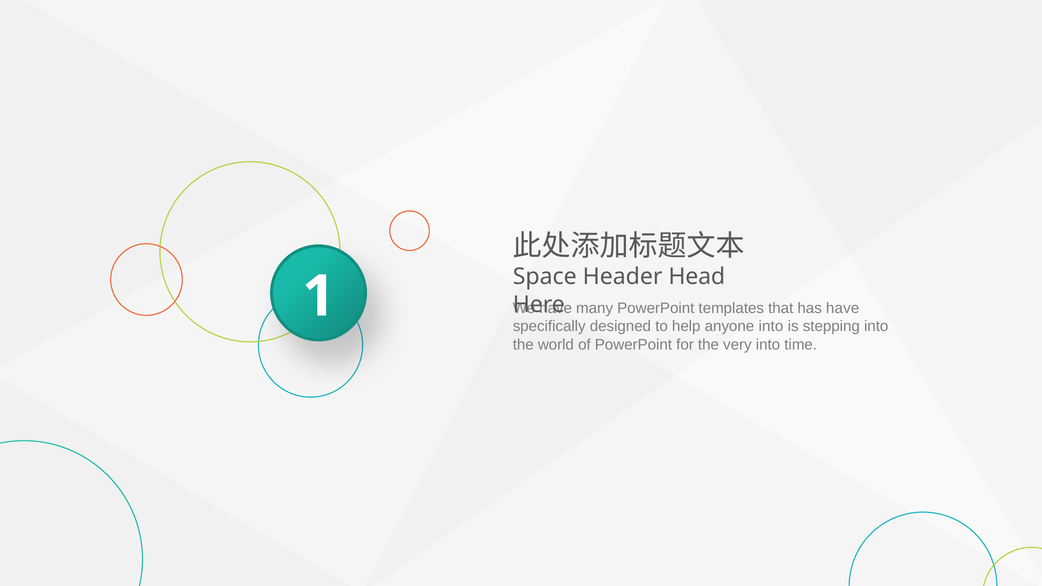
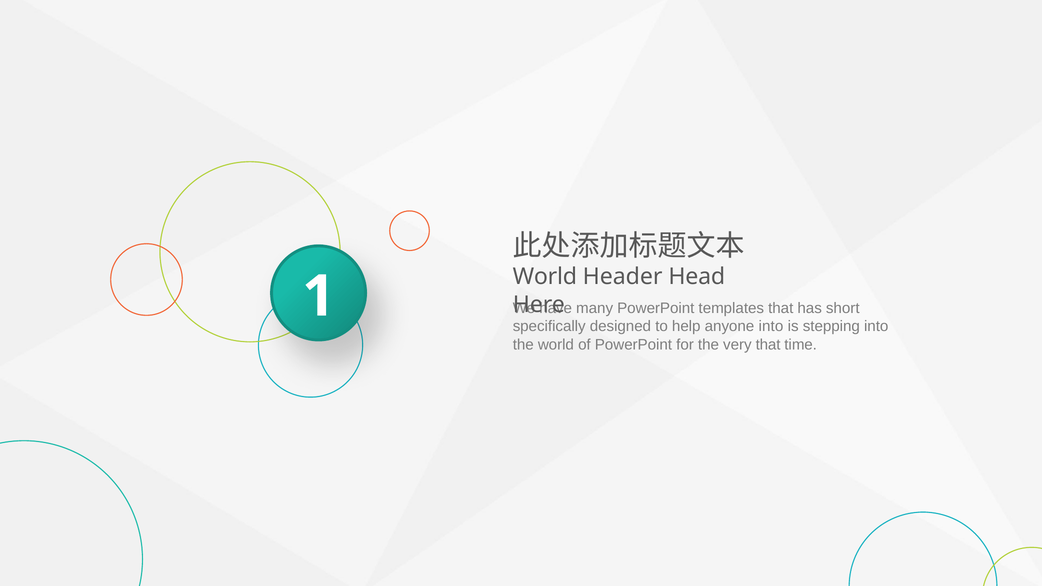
Space: Space -> World (545, 277)
has have: have -> short (843, 308)
very into: into -> that (768, 345)
